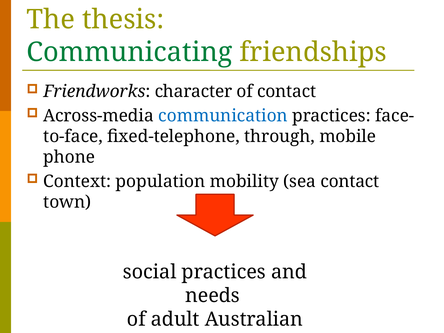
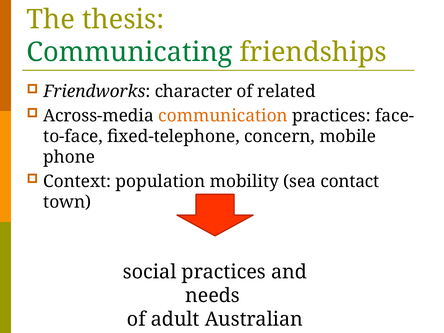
of contact: contact -> related (287, 91)
communication colour: blue -> orange (223, 116)
through: through -> concern (280, 136)
